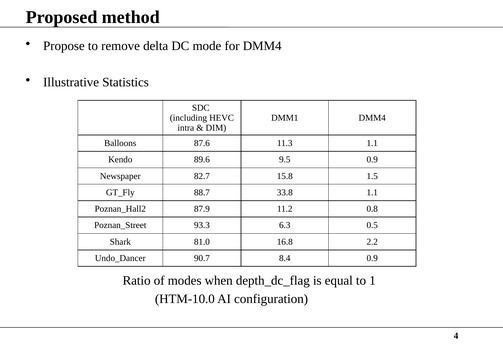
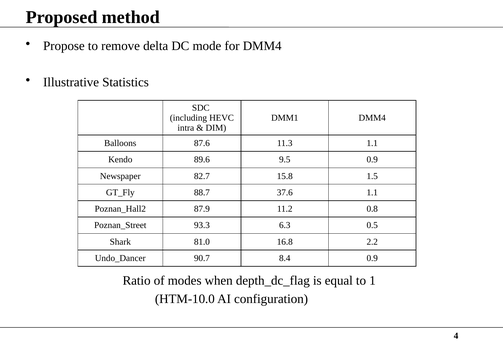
33.8: 33.8 -> 37.6 (285, 193)
